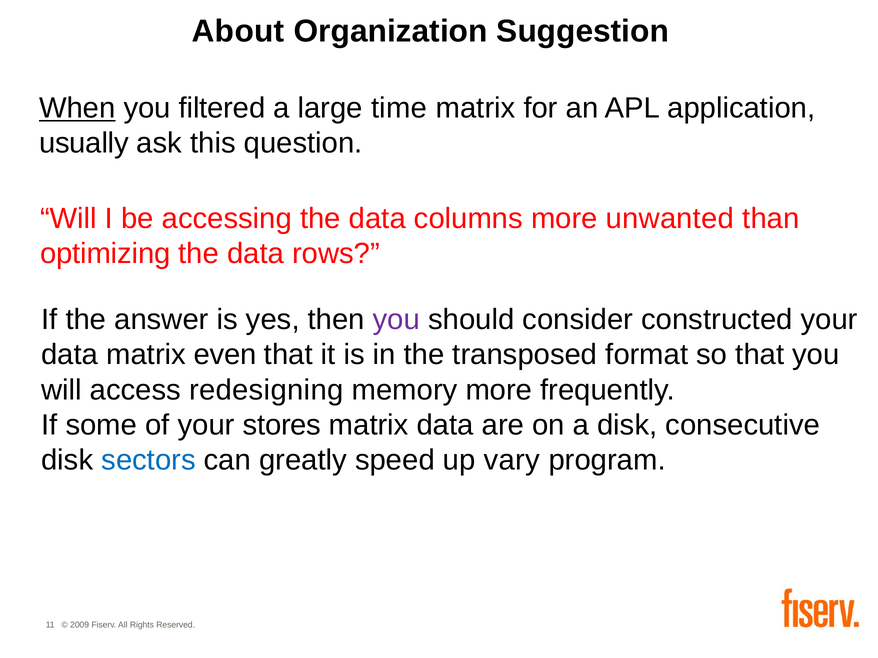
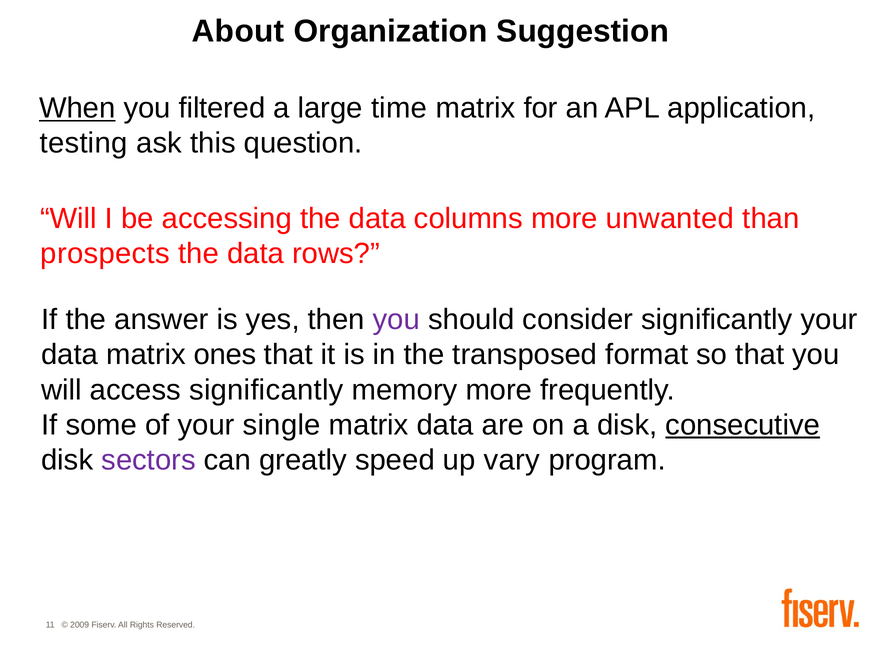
usually: usually -> testing (84, 143)
optimizing: optimizing -> prospects (105, 254)
consider constructed: constructed -> significantly (717, 320)
even: even -> ones (225, 355)
access redesigning: redesigning -> significantly (266, 390)
stores: stores -> single (282, 425)
consecutive underline: none -> present (743, 425)
sectors colour: blue -> purple (149, 460)
